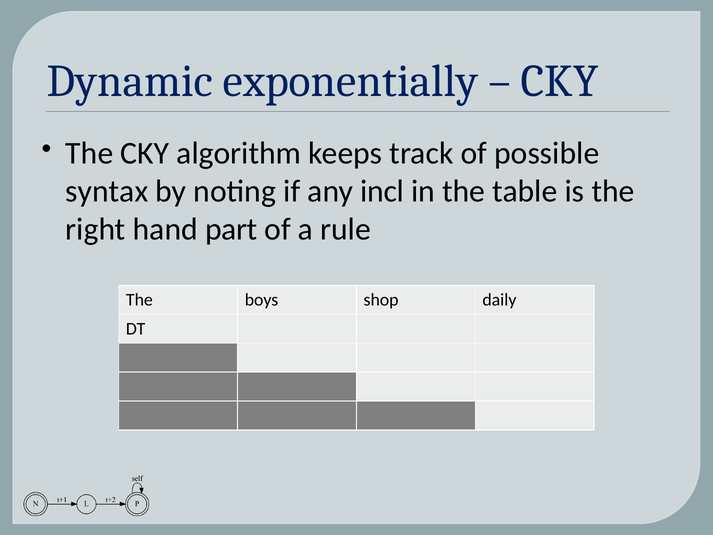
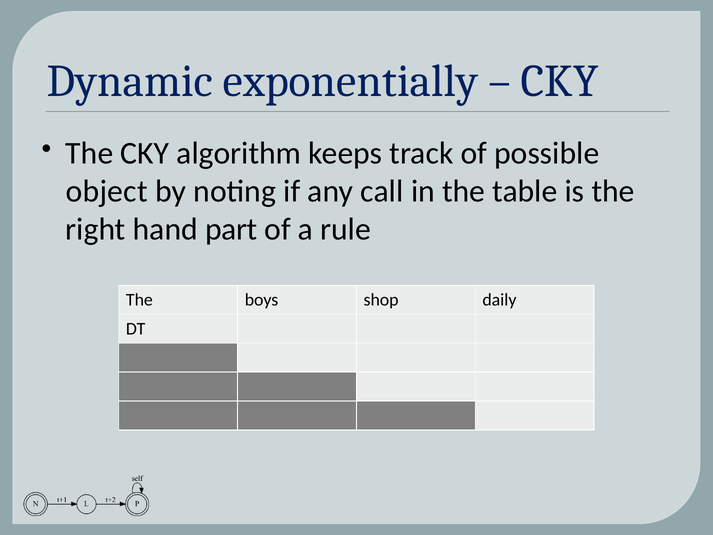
syntax: syntax -> object (107, 191)
incl: incl -> call (382, 191)
